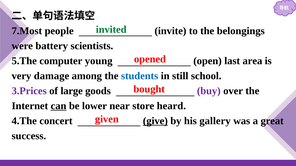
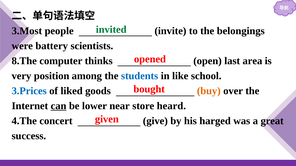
7.Most: 7.Most -> 3.Most (27, 31)
5.The: 5.The -> 8.The (24, 61)
young: young -> thinks (99, 61)
damage: damage -> position (52, 76)
still: still -> like (180, 76)
3.Prices colour: purple -> blue (29, 91)
large: large -> liked (72, 91)
buy colour: purple -> orange (209, 91)
give underline: present -> none (155, 121)
gallery: gallery -> harged (215, 121)
